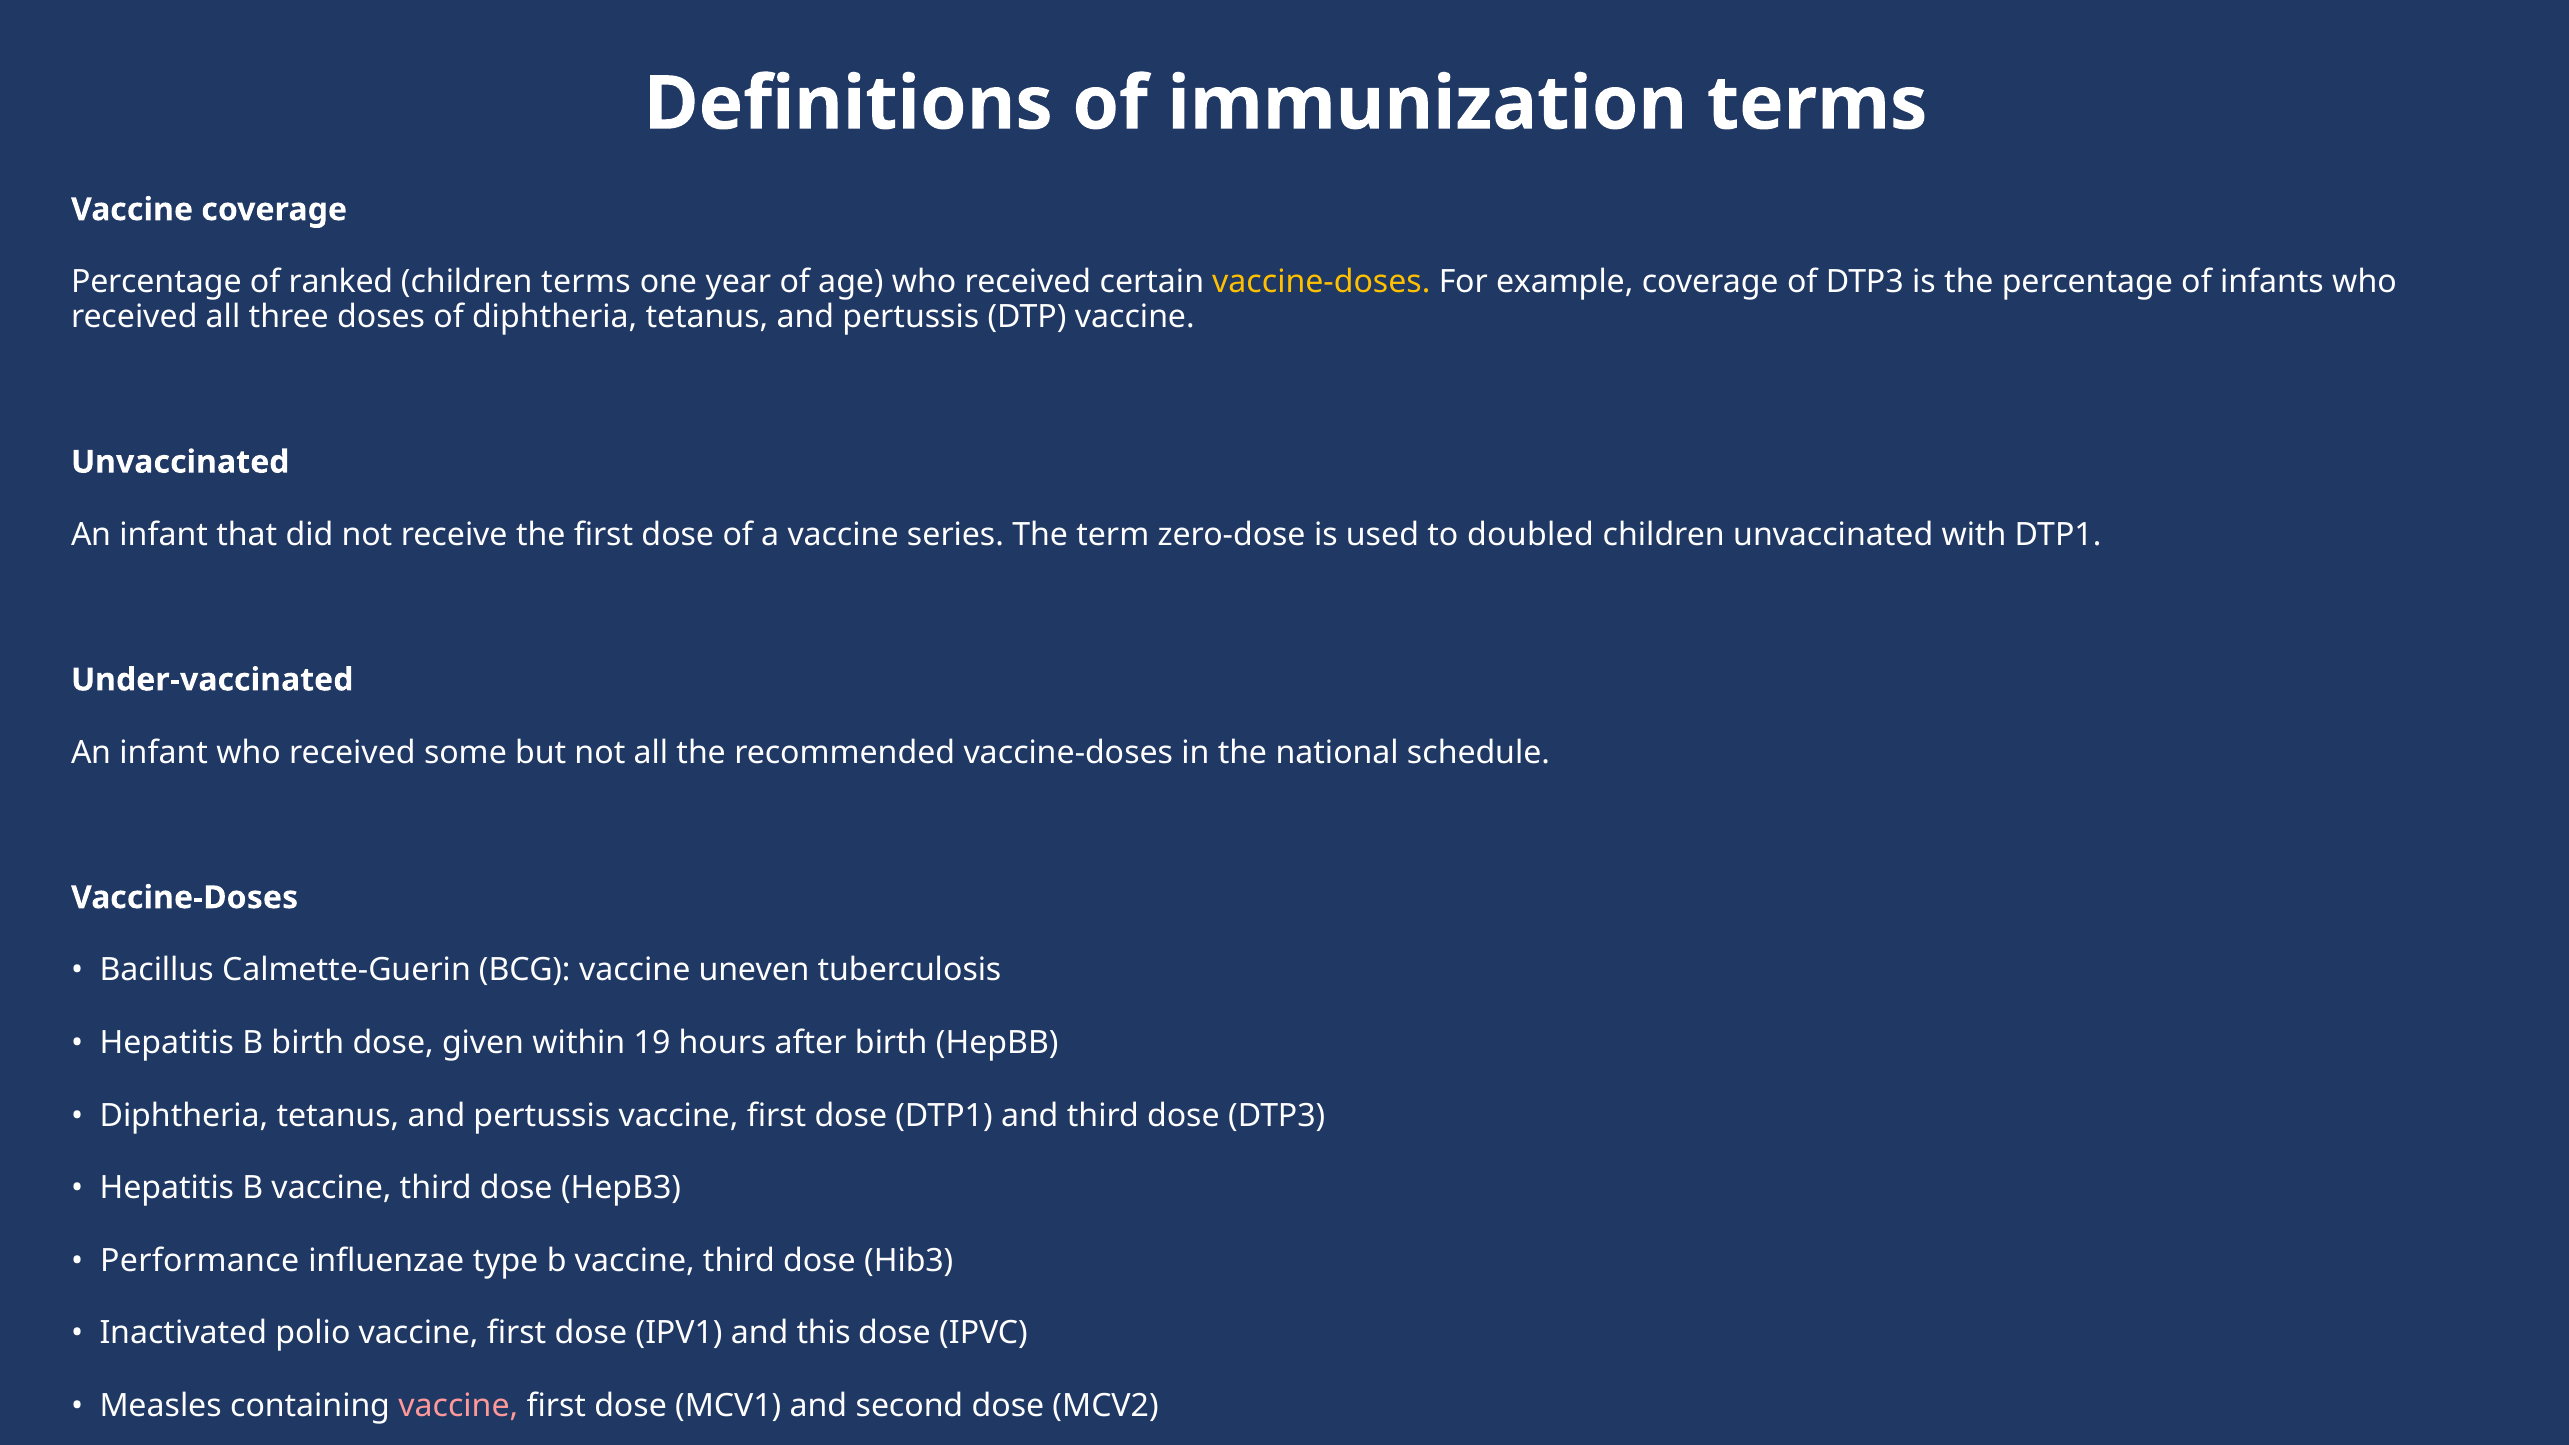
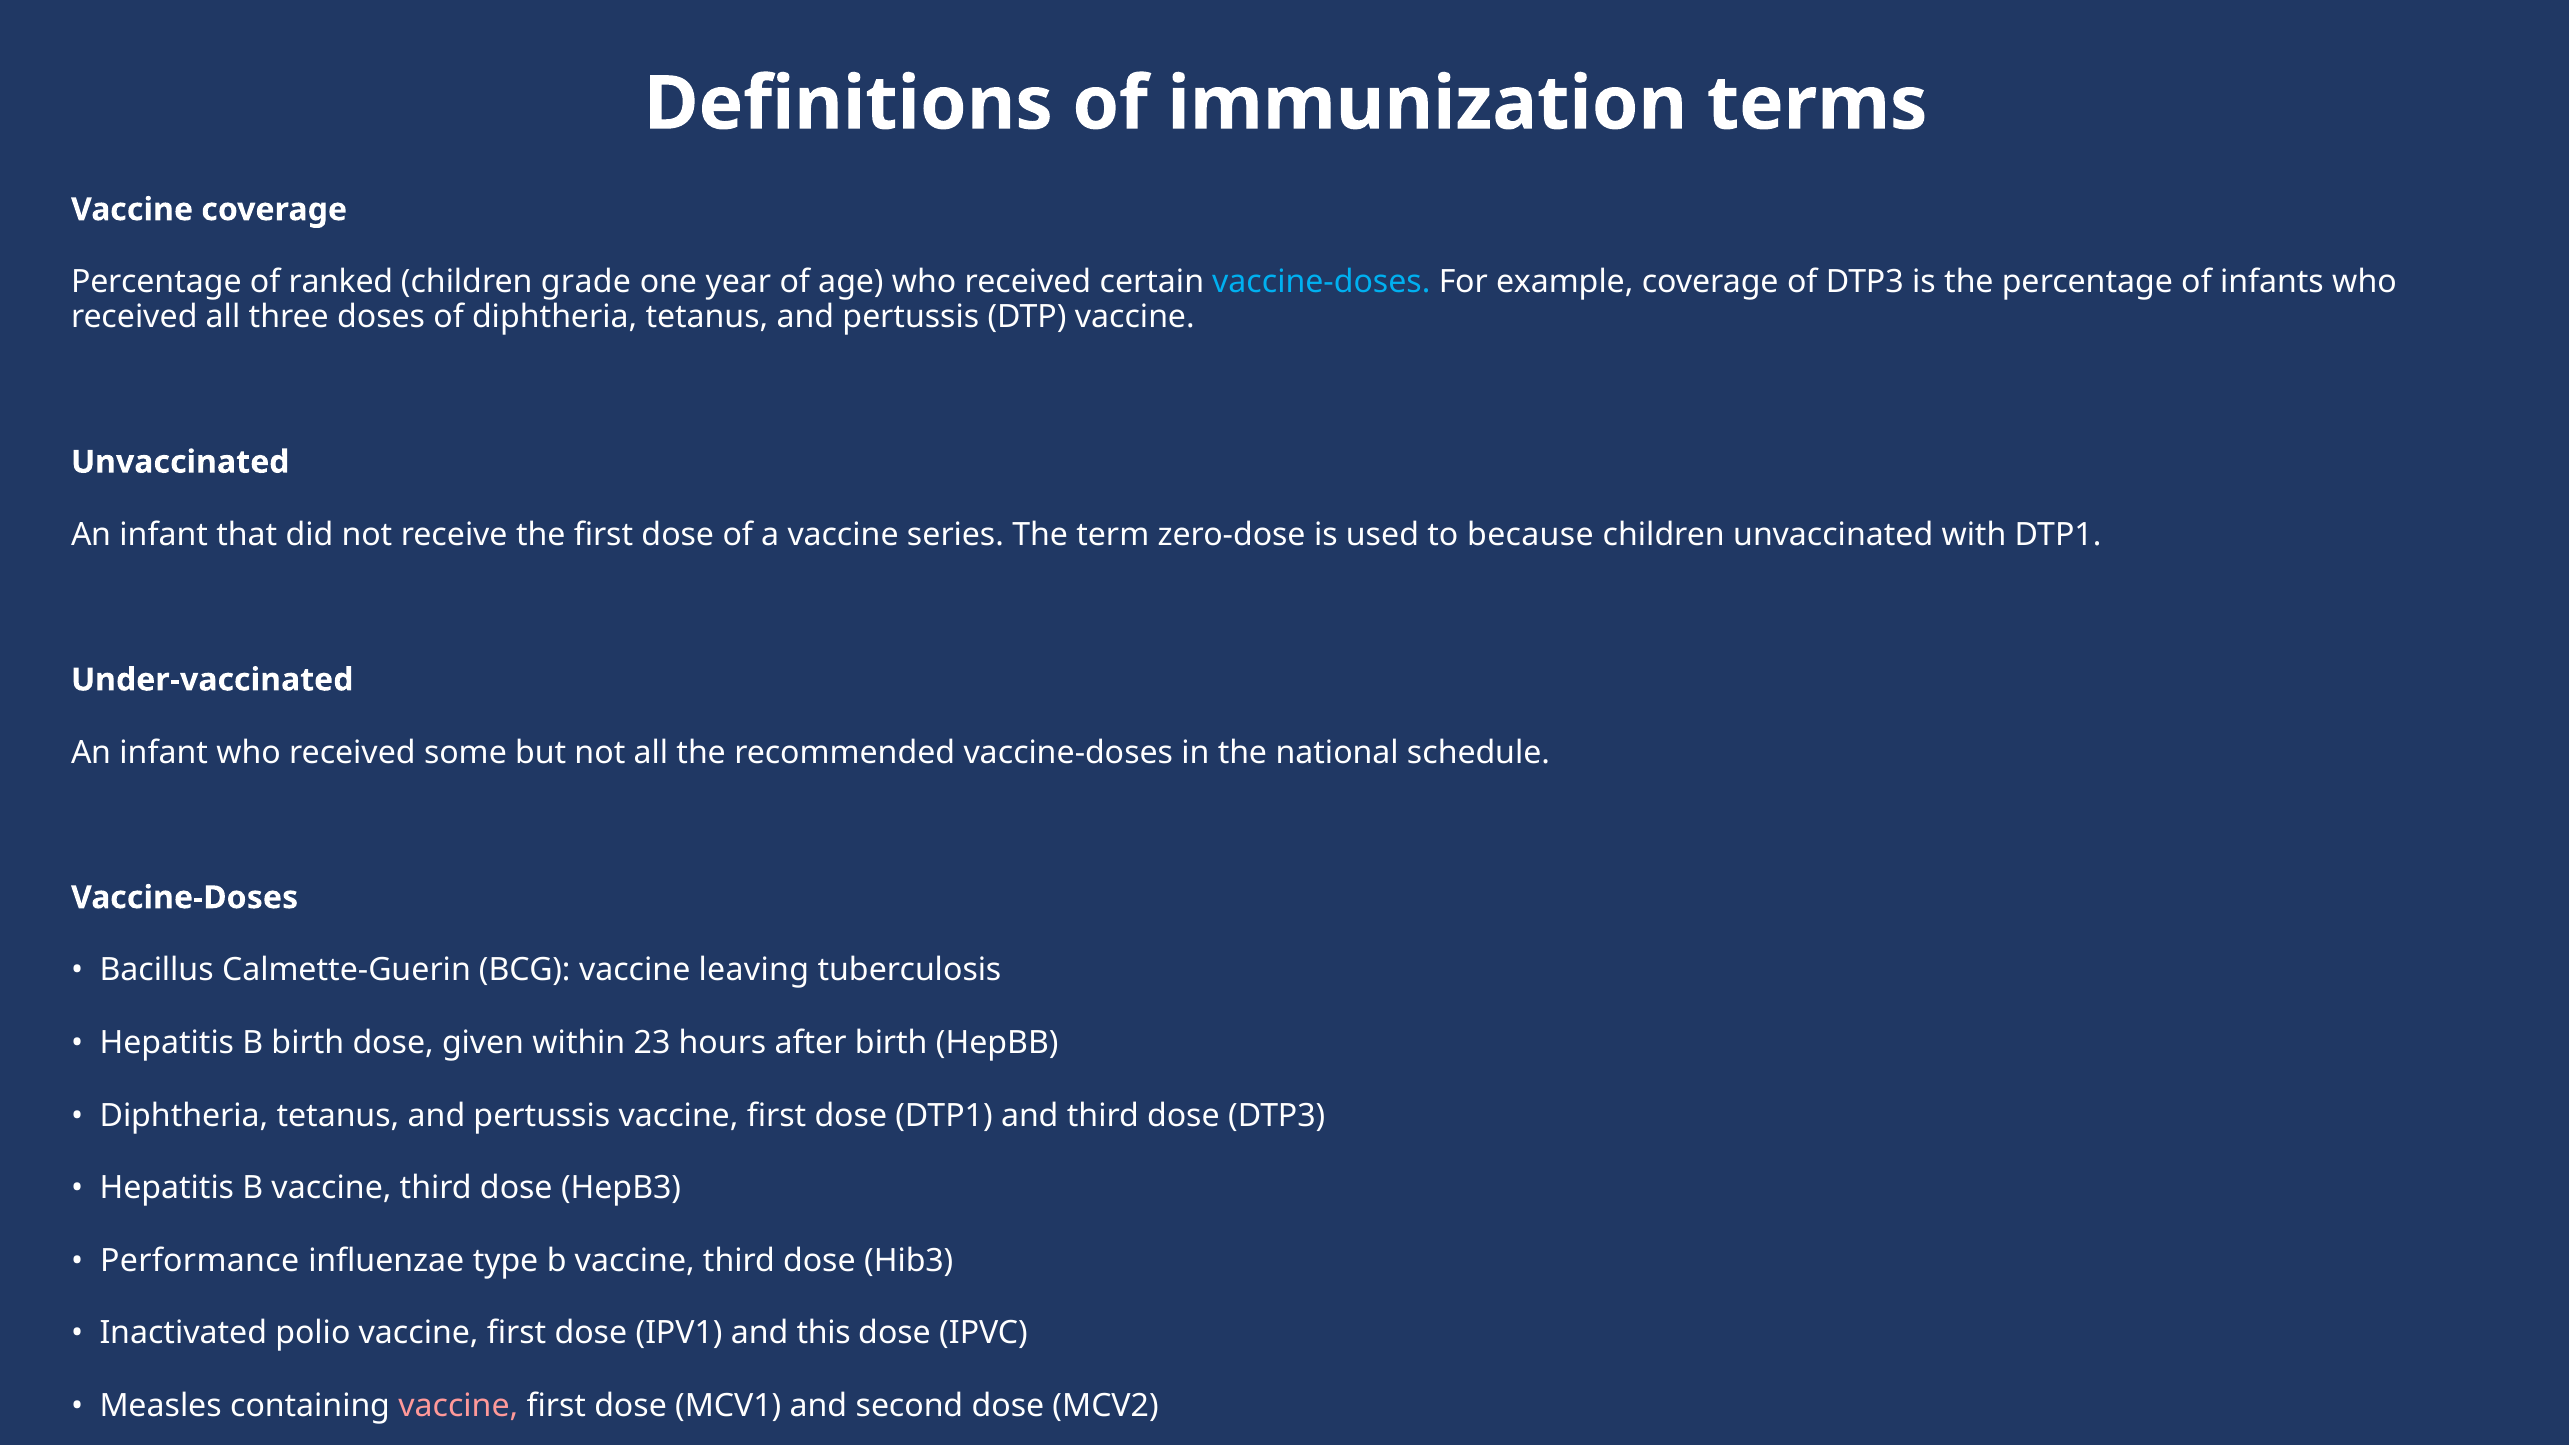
children terms: terms -> grade (586, 282)
vaccine-doses colour: yellow -> light blue (1321, 282)
doubled: doubled -> because (1530, 535)
uneven: uneven -> leaving (754, 970)
19: 19 -> 23 (652, 1043)
